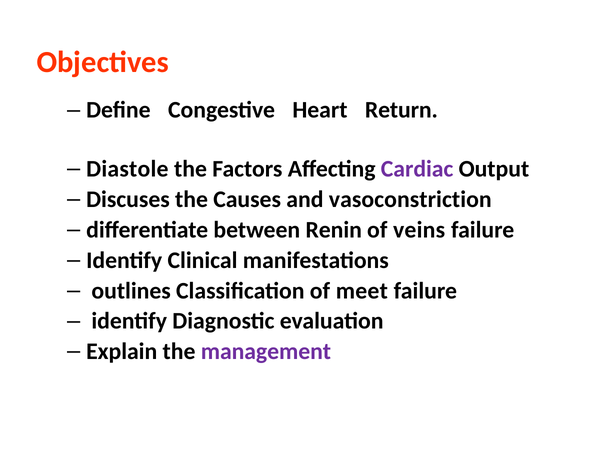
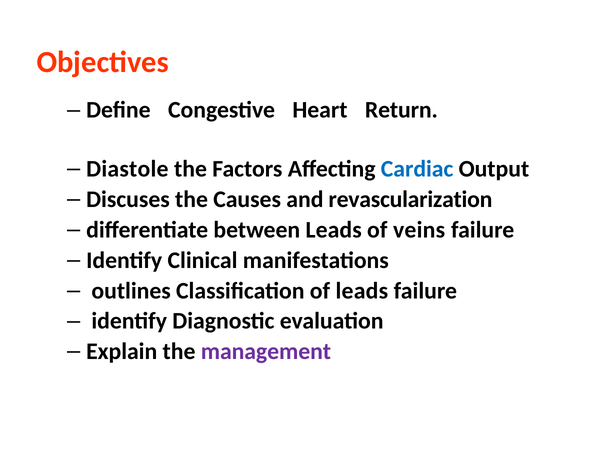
Cardiac colour: purple -> blue (417, 169)
vasoconstriction: vasoconstriction -> revascularization (410, 199)
between Renin: Renin -> Leads (334, 230)
of meet: meet -> leads (362, 290)
